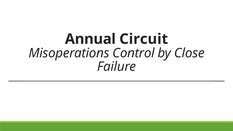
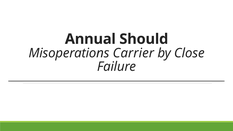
Circuit: Circuit -> Should (144, 39)
Control: Control -> Carrier (133, 53)
